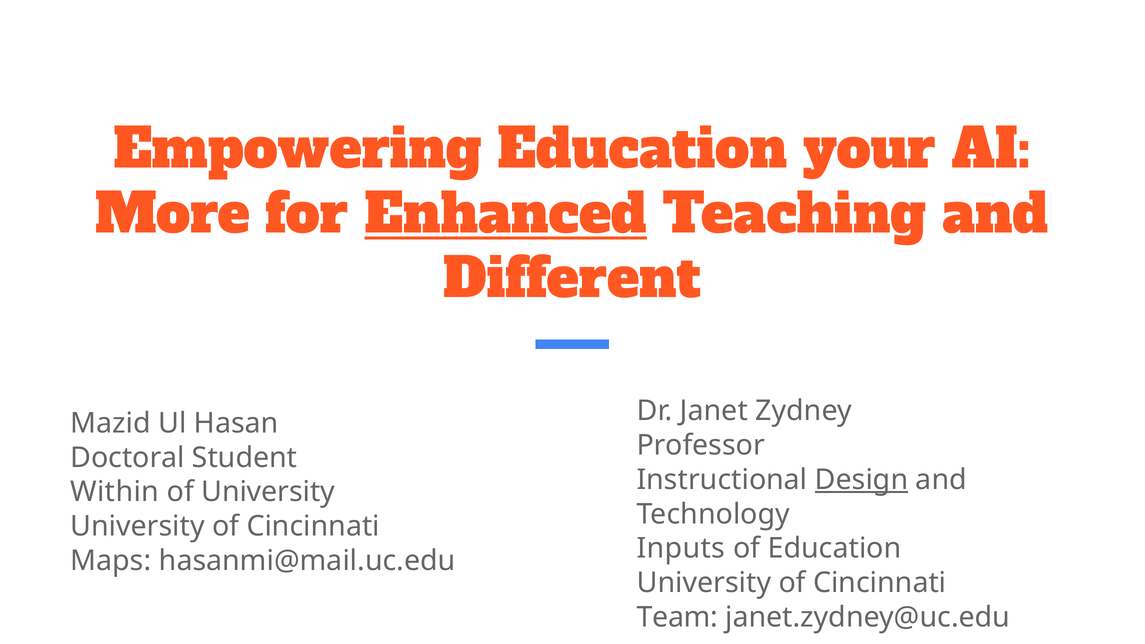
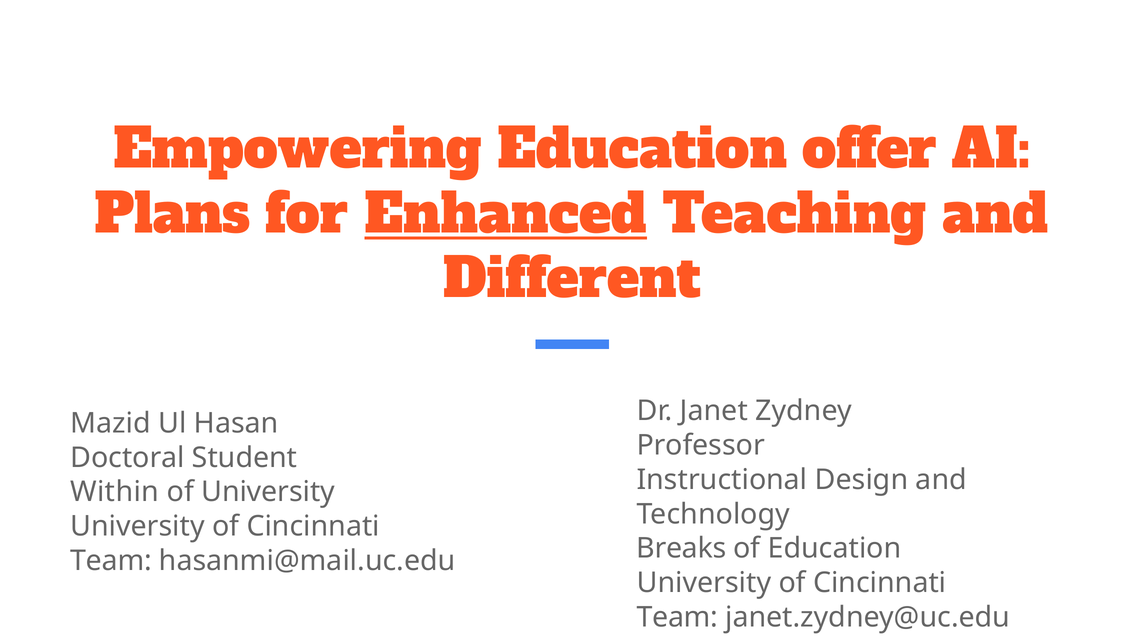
your: your -> offer (870, 150)
More: More -> Plans (173, 215)
Design underline: present -> none (862, 480)
Inputs: Inputs -> Breaks (681, 548)
Maps: Maps -> Team (111, 561)
